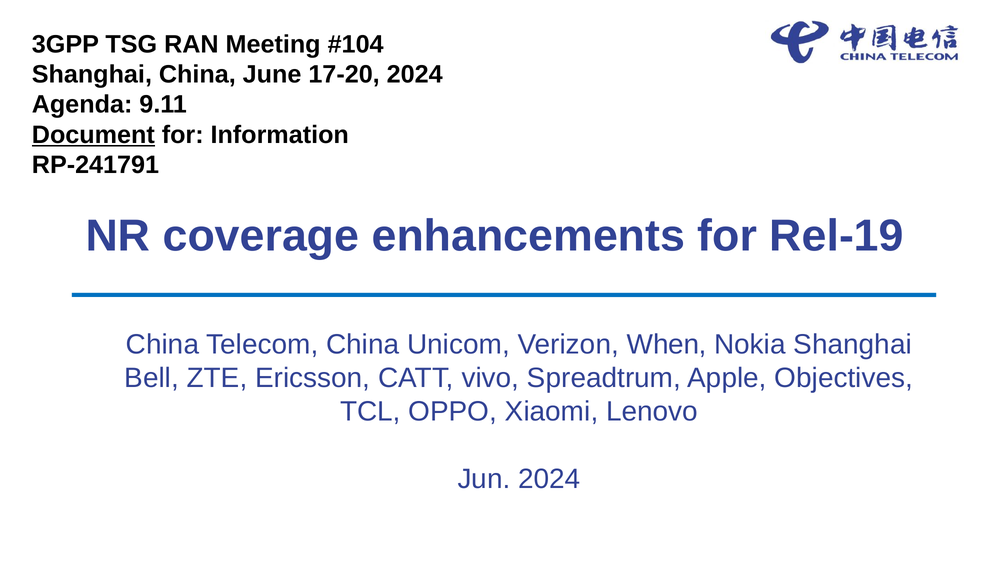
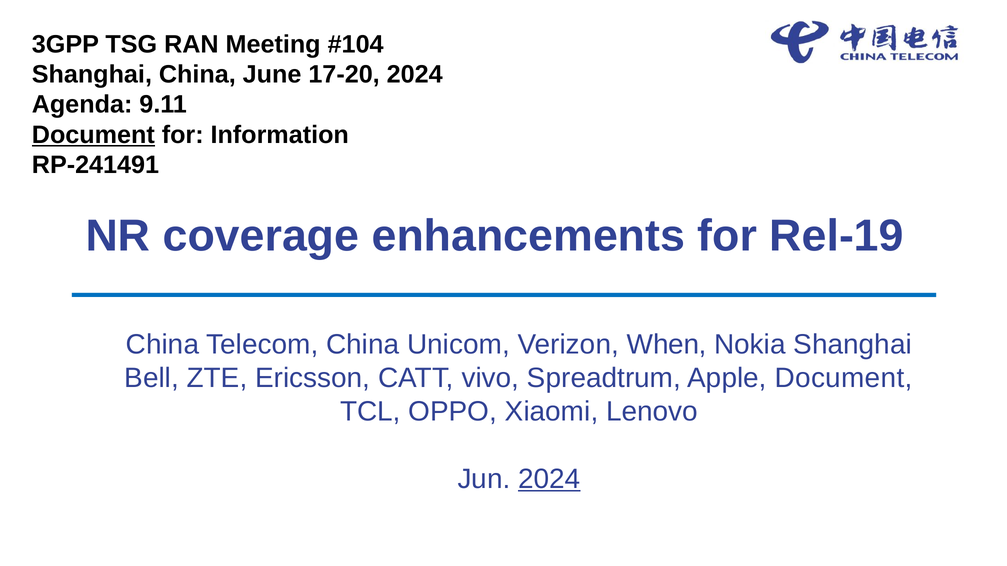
RP-241791: RP-241791 -> RP-241491 (95, 165)
Apple Objectives: Objectives -> Document (844, 378)
2024 underline: none -> present (549, 479)
